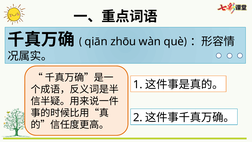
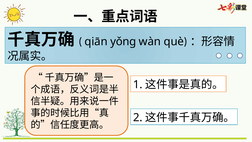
zhōu: zhōu -> yǒng (123, 42)
